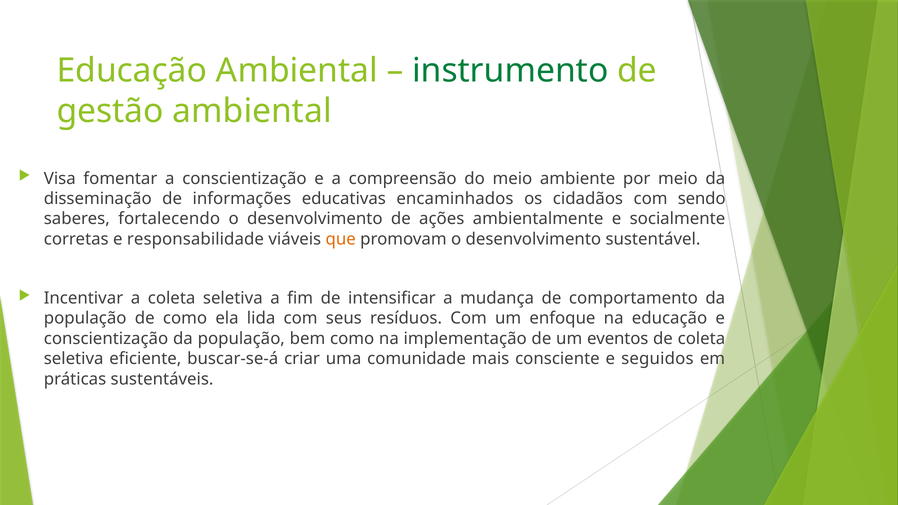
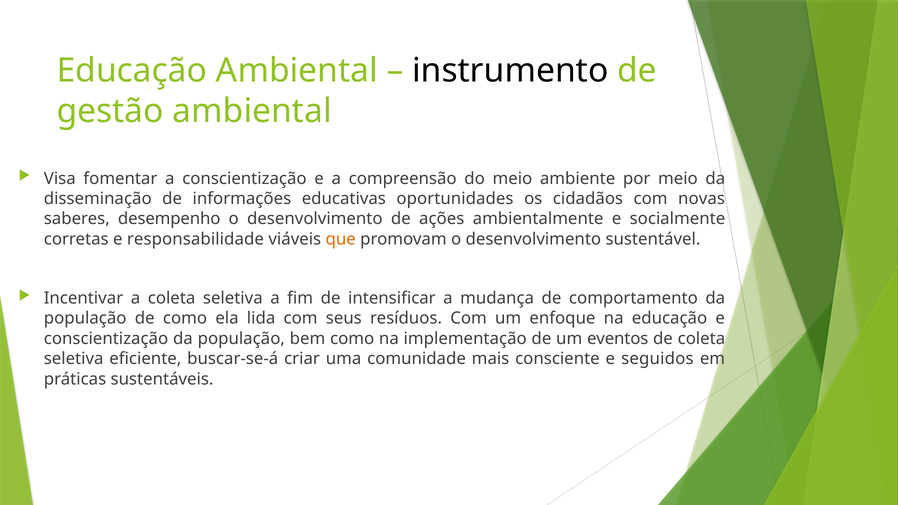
instrumento colour: green -> black (510, 71)
encaminhados: encaminhados -> oportunidades (455, 199)
sendo: sendo -> novas (702, 199)
fortalecendo: fortalecendo -> desempenho (169, 219)
